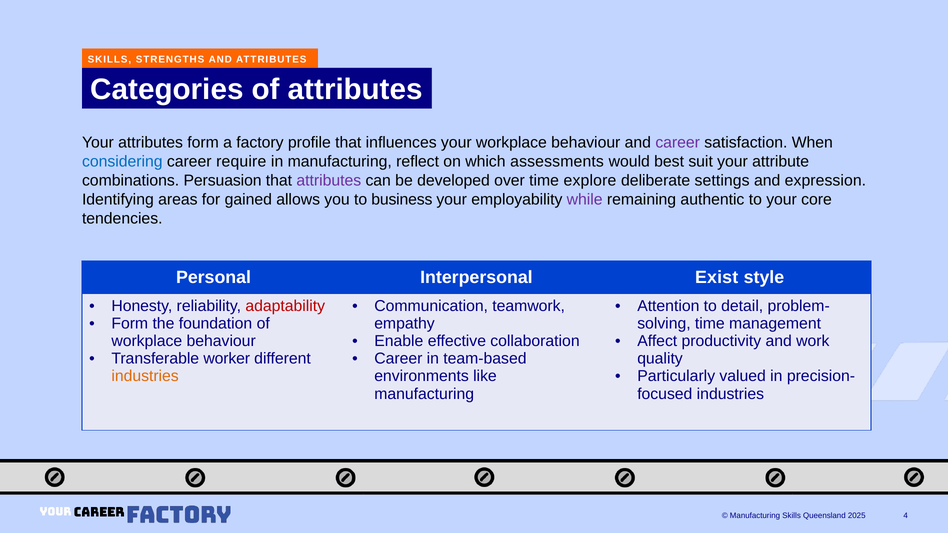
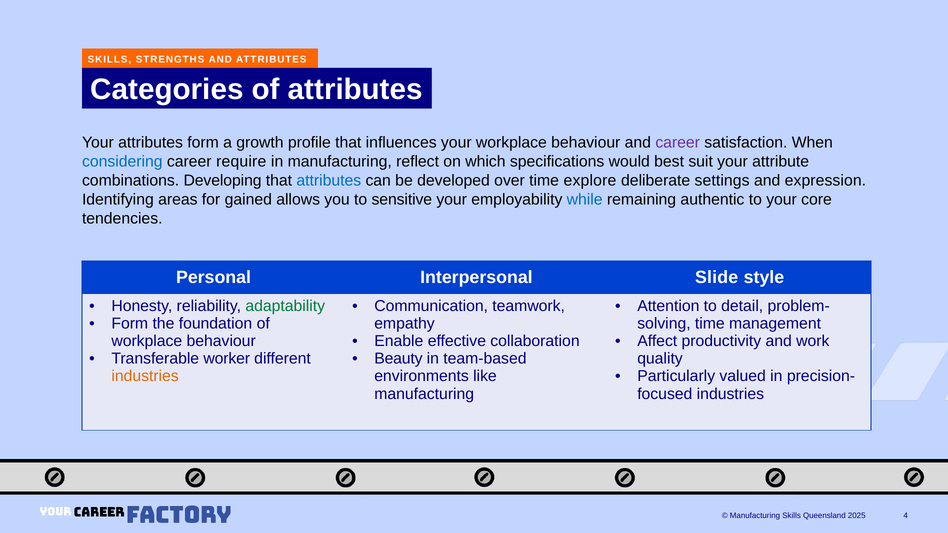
factory: factory -> growth (260, 143)
assessments: assessments -> specifications (557, 162)
Persuasion: Persuasion -> Developing (223, 181)
attributes colour: purple -> blue (329, 181)
business: business -> sensitive (402, 200)
while colour: purple -> blue (585, 200)
Exist: Exist -> Slide (717, 278)
adaptability colour: red -> green (285, 306)
Career: Career -> Beauty (398, 359)
